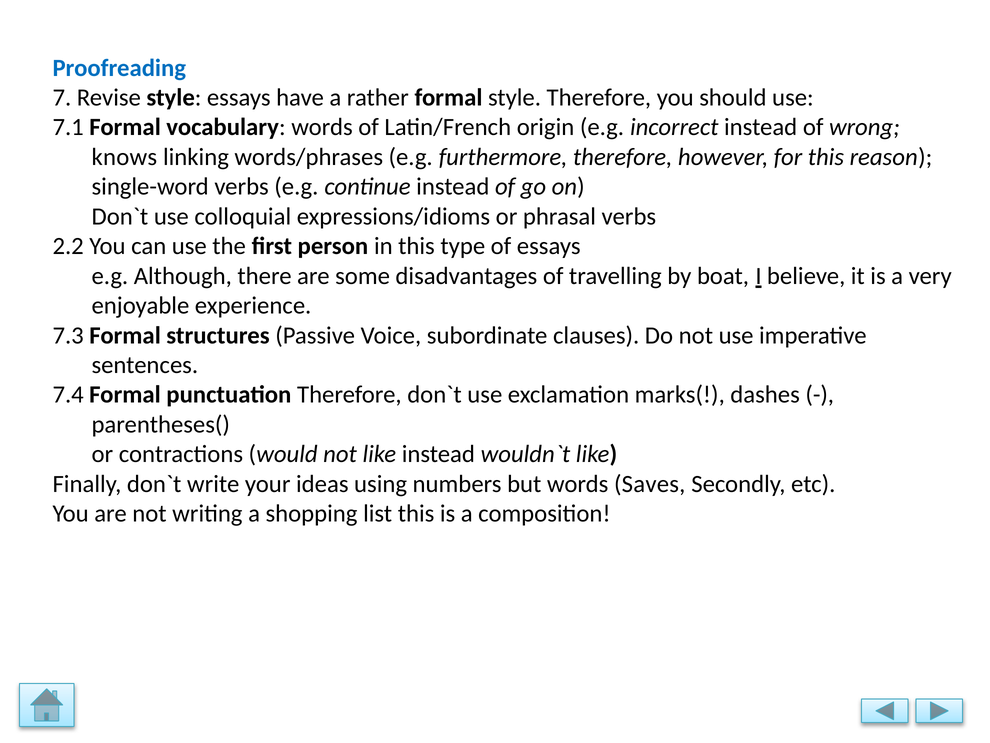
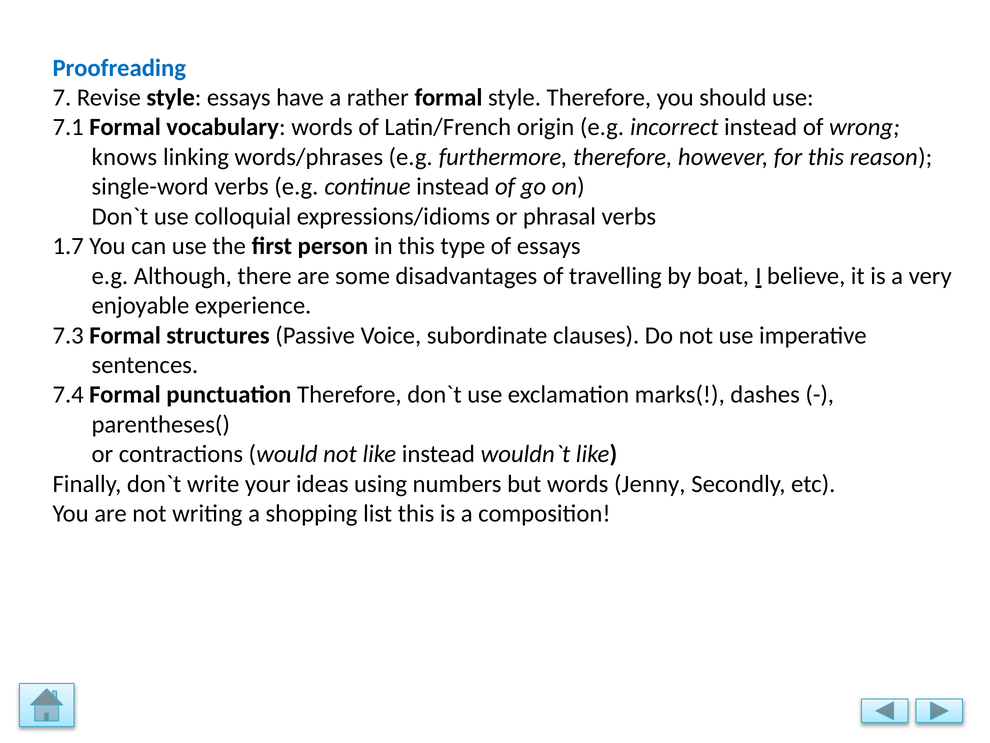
2.2: 2.2 -> 1.7 (68, 246)
Saves: Saves -> Jenny (650, 484)
